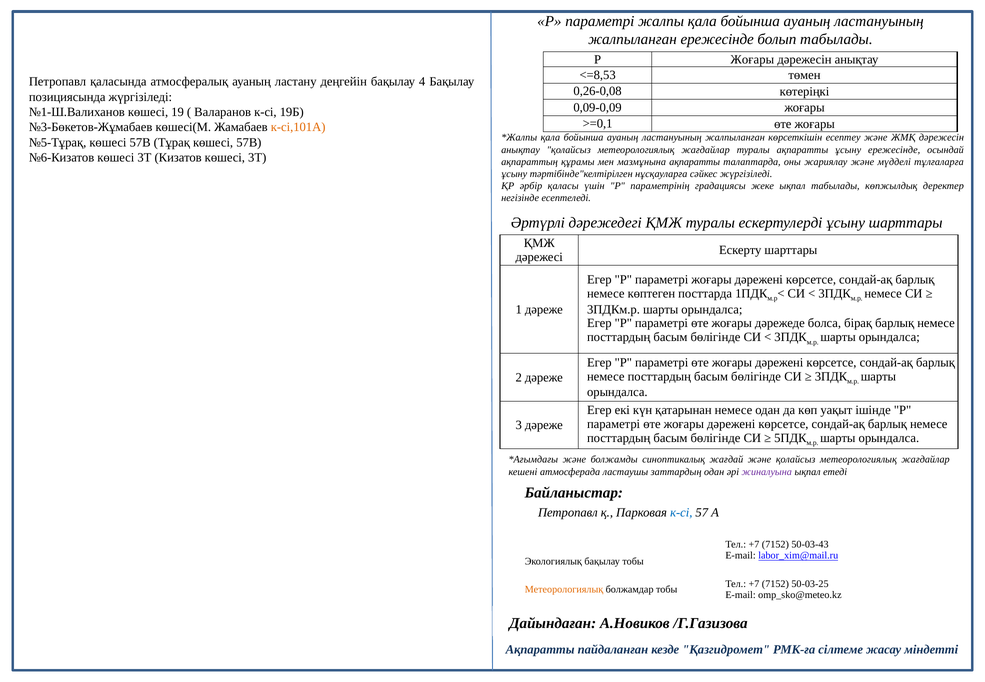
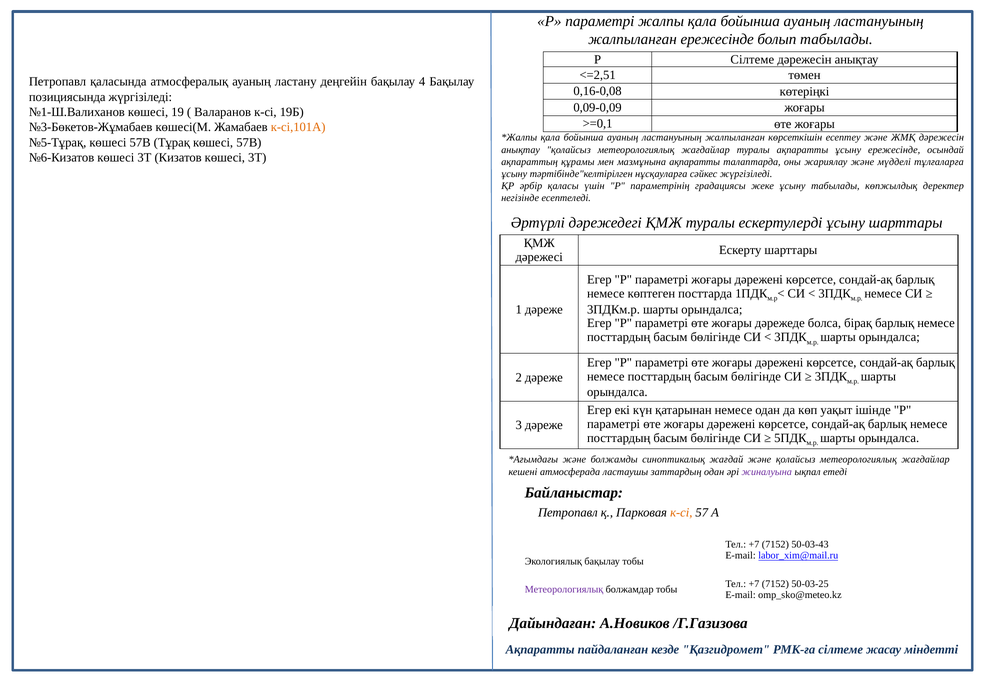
Р Жоғары: Жоғары -> Сілтеме (752, 59)
<=8,53: <=8,53 -> <=2,51 (598, 75)
0,26-0,08: 0,26-0,08 -> 0,16-0,08 (598, 91)
жеке ықпал: ықпал -> ұсыну (792, 186)
к-сі colour: blue -> orange (681, 512)
Метеорологиялық colour: orange -> purple (564, 589)
